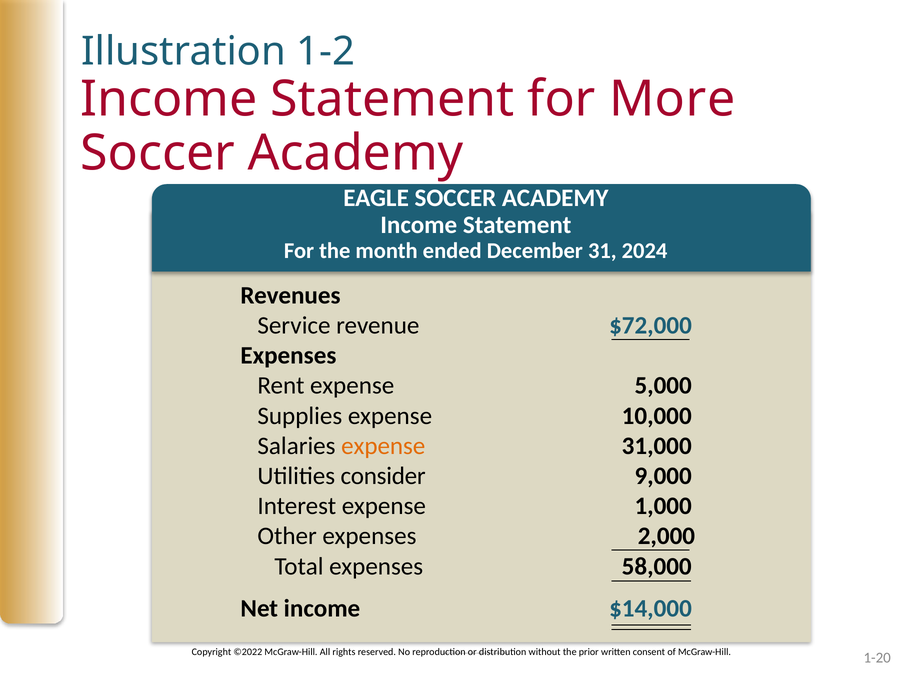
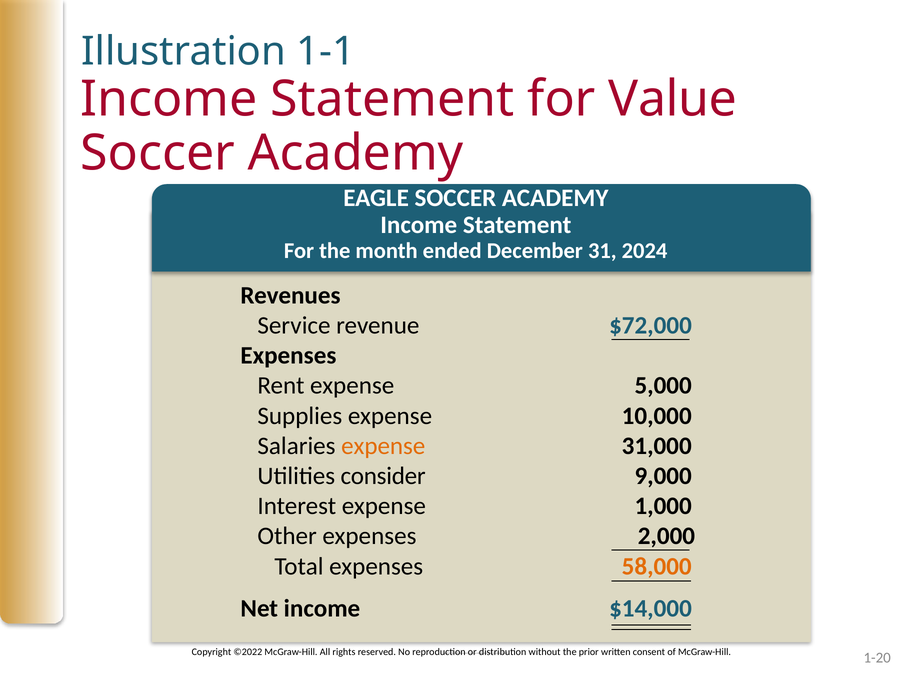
1-2: 1-2 -> 1-1 (326, 51)
More: More -> Value (673, 99)
58,000 colour: black -> orange (657, 566)
